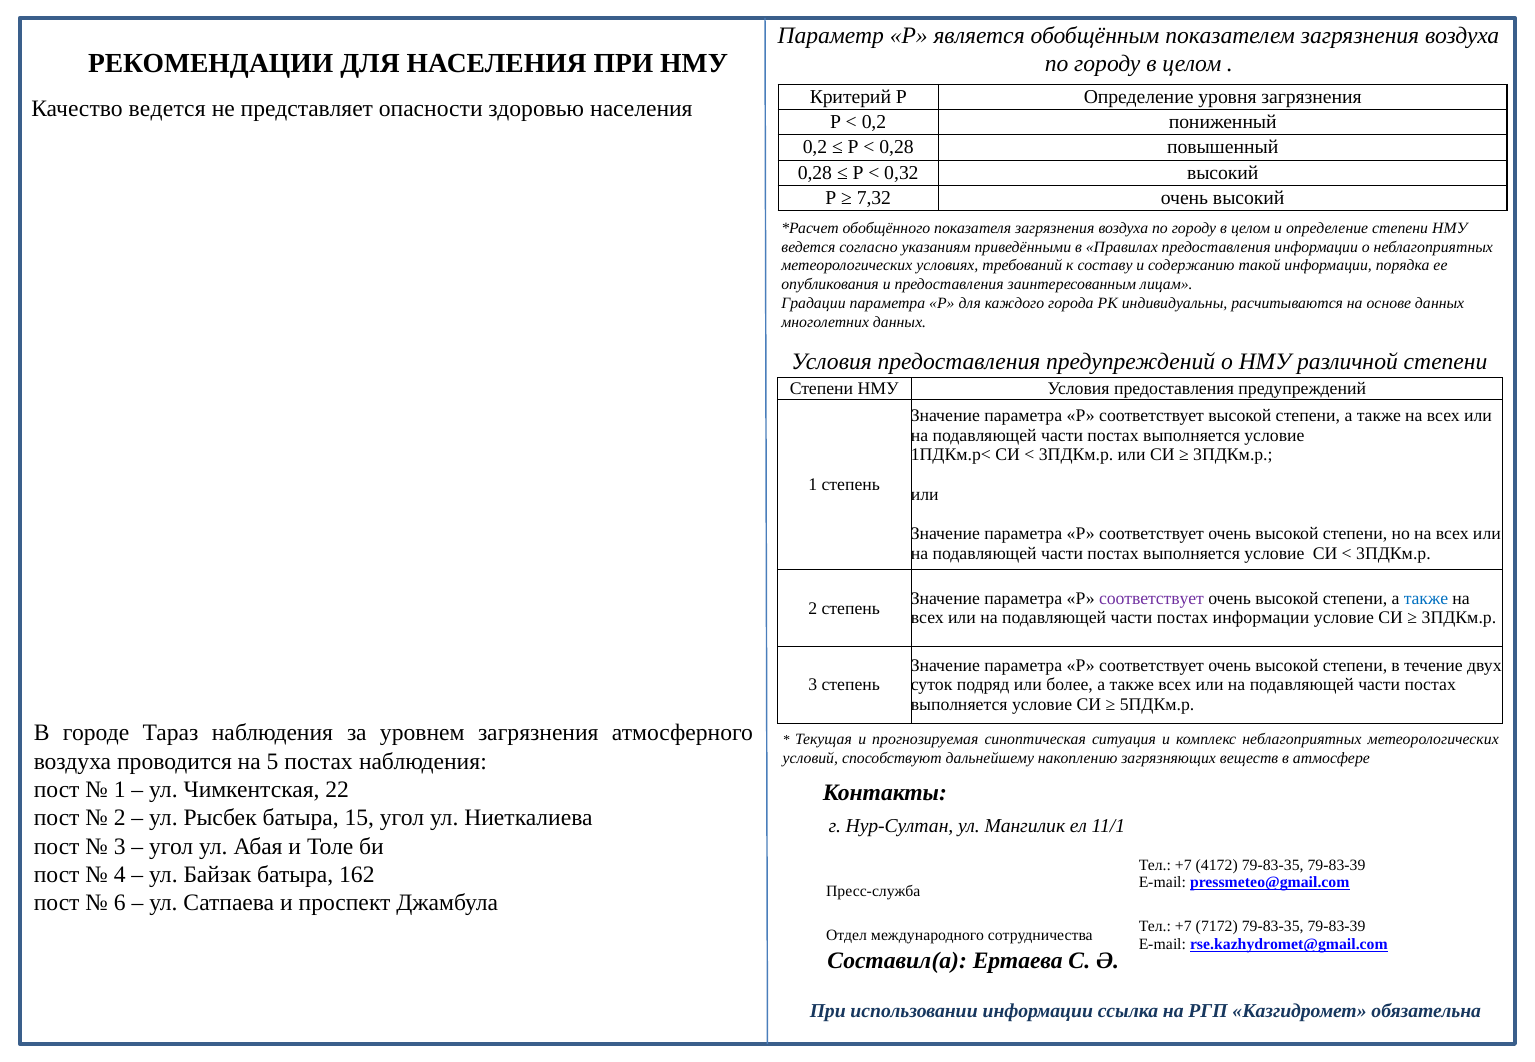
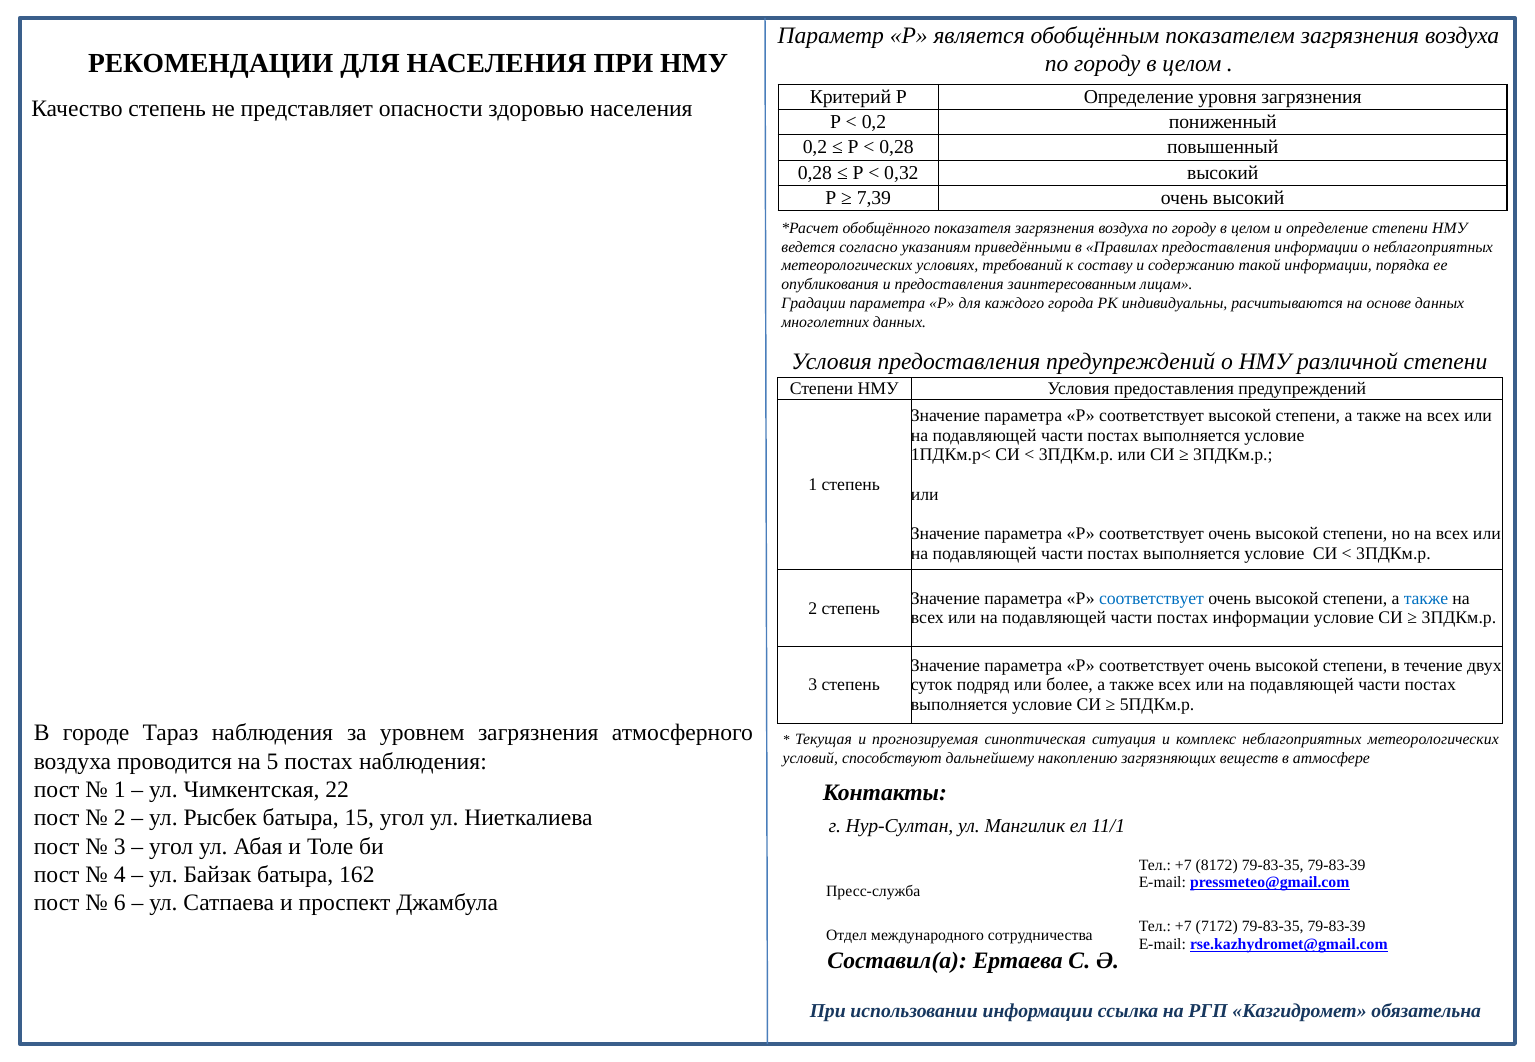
Качество ведется: ведется -> степень (167, 109)
7,32: 7,32 -> 7,39 (874, 198)
соответствует colour: purple -> blue (1151, 599)
4172: 4172 -> 8172 (1217, 866)
